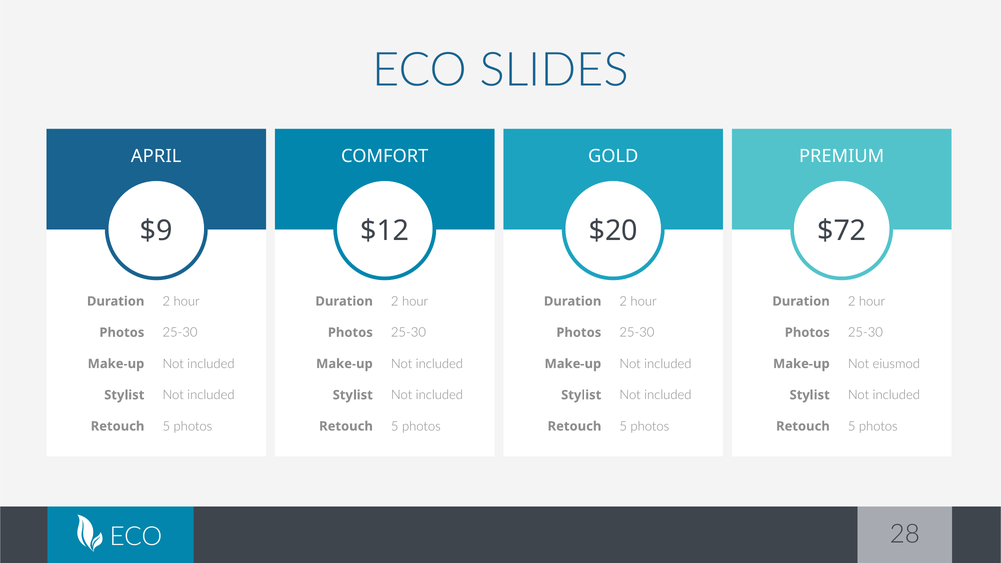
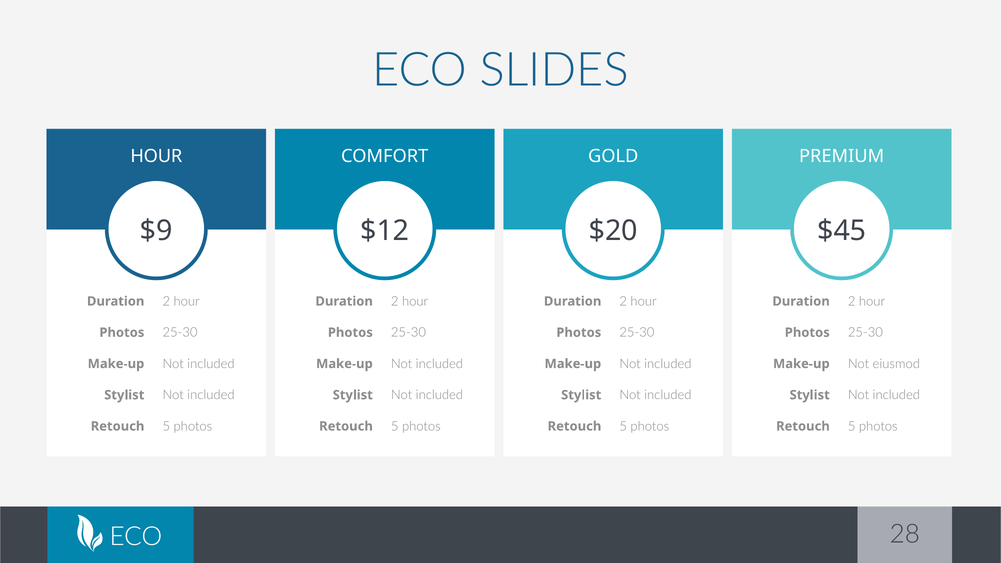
APRIL: APRIL -> HOUR (156, 156)
$72: $72 -> $45 (842, 231)
